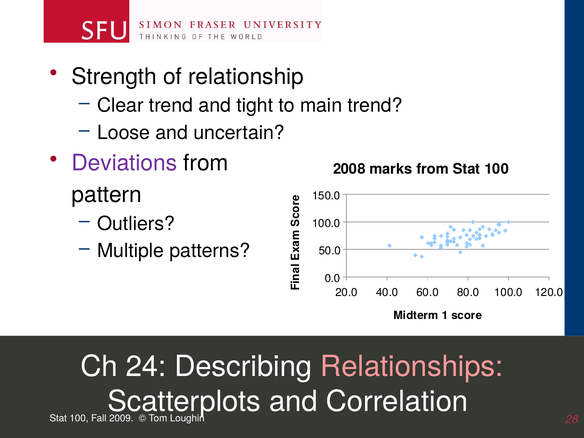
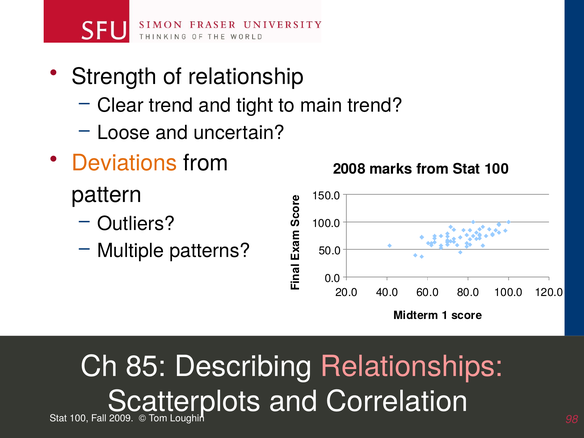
Deviations colour: purple -> orange (124, 163)
24: 24 -> 85 (146, 367)
28: 28 -> 98 (572, 419)
